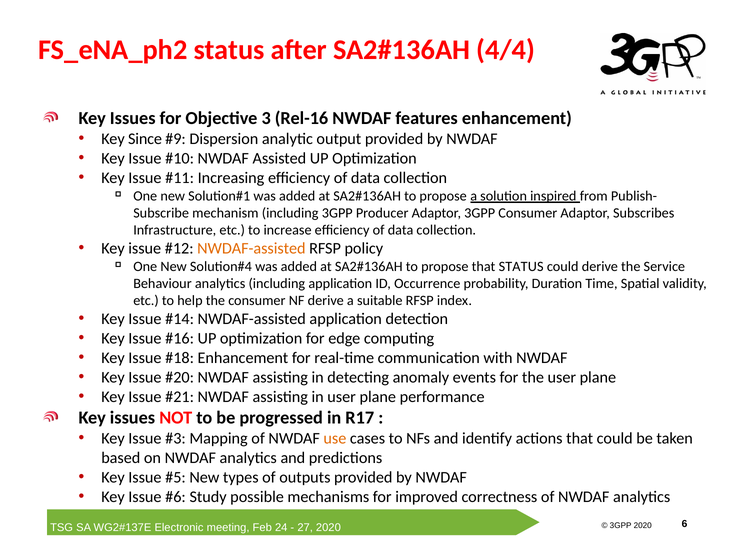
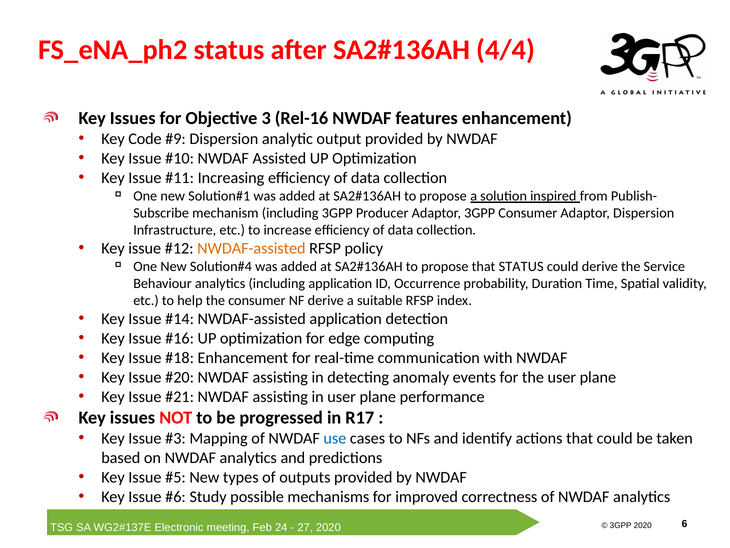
Since: Since -> Code (145, 139)
Adaptor Subscribes: Subscribes -> Dispersion (644, 213)
use colour: orange -> blue (335, 438)
